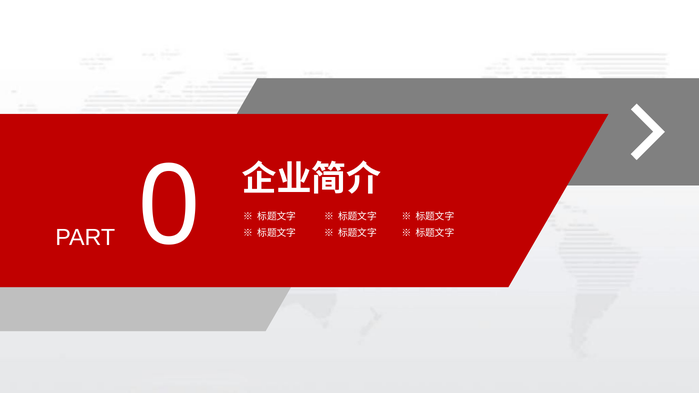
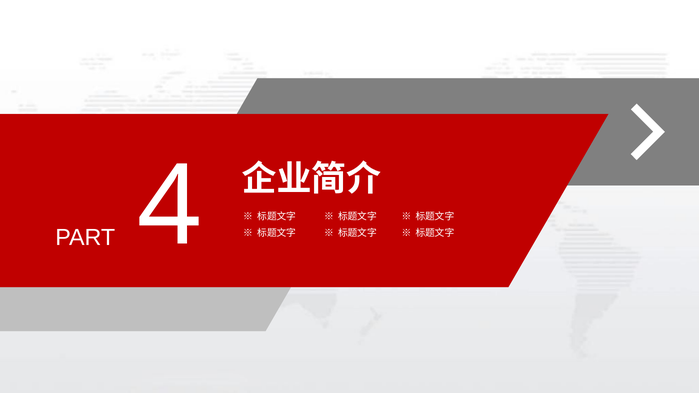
0: 0 -> 4 (169, 207)
